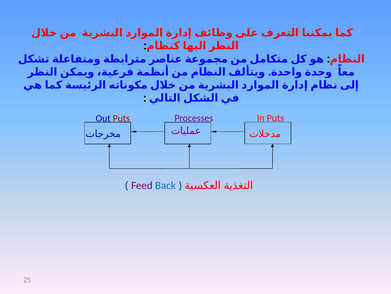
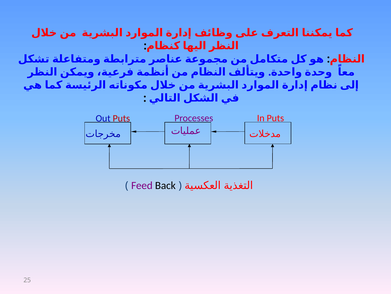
Back colour: blue -> black (165, 185)
